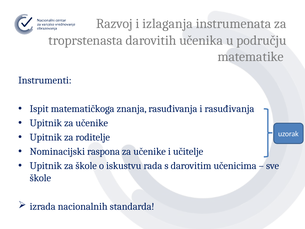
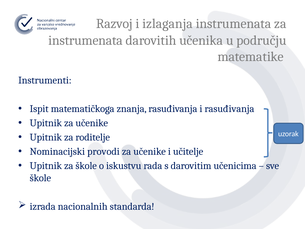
troprstenasta: troprstenasta -> instrumenata (86, 40)
raspona: raspona -> provodi (103, 151)
